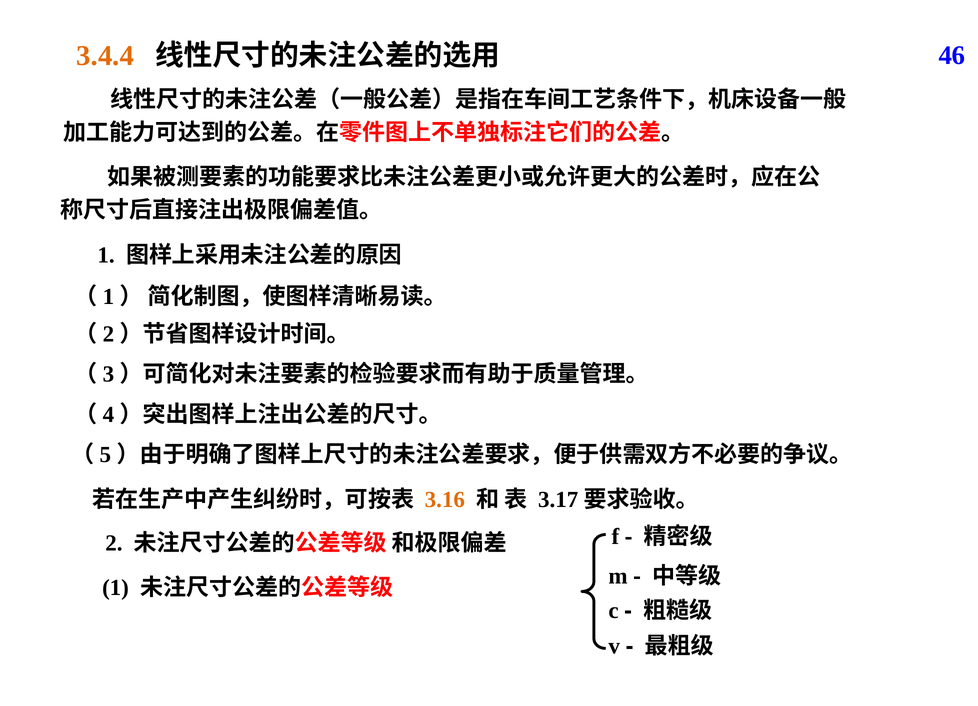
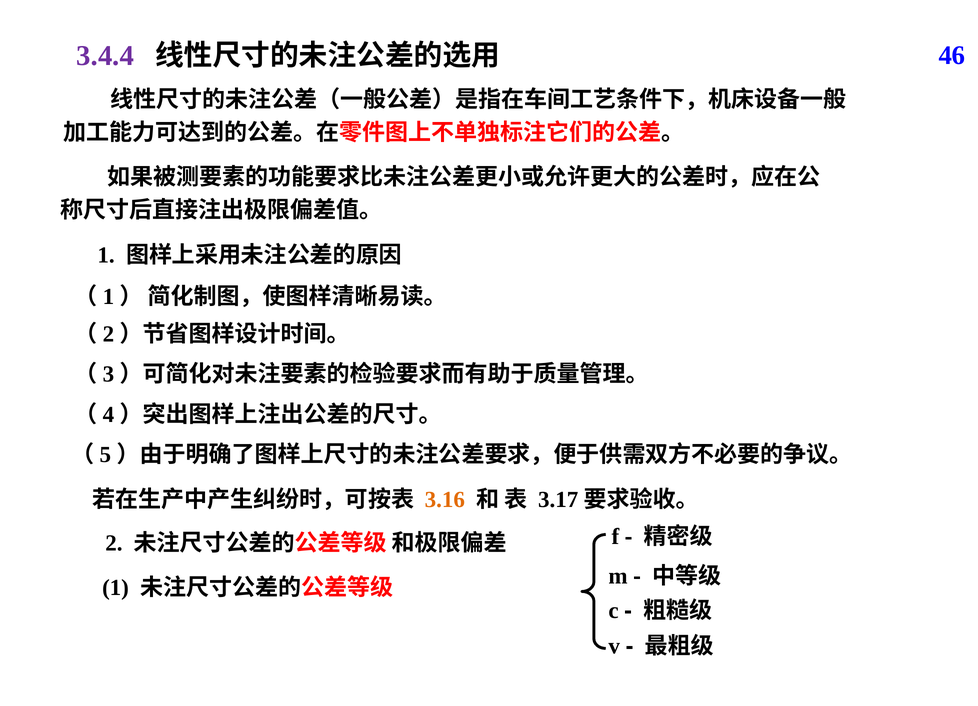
3.4.4 colour: orange -> purple (105, 56)
